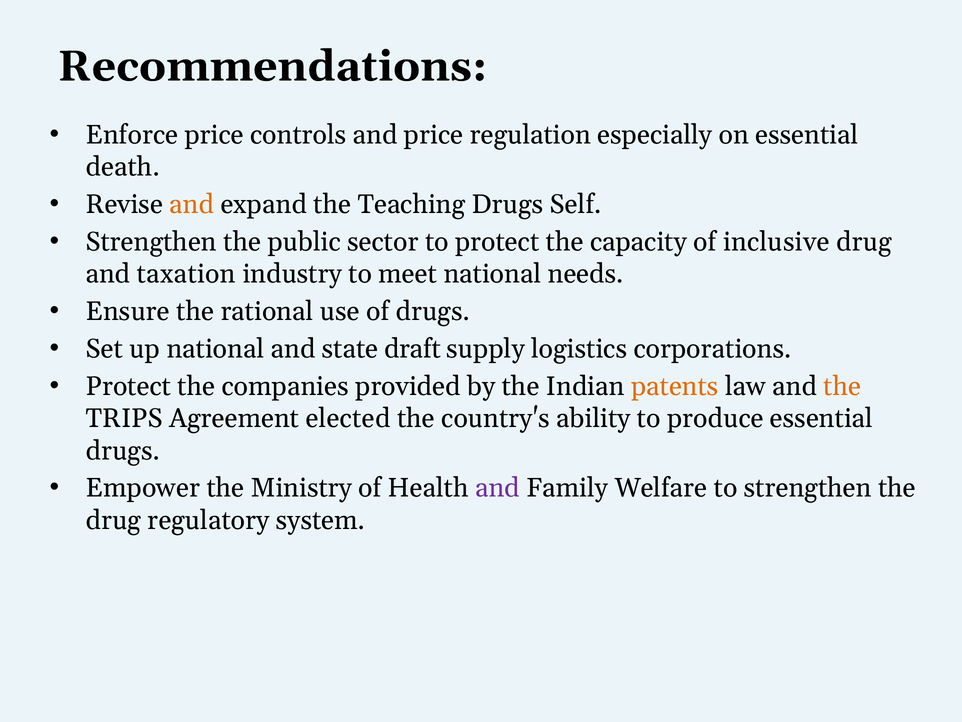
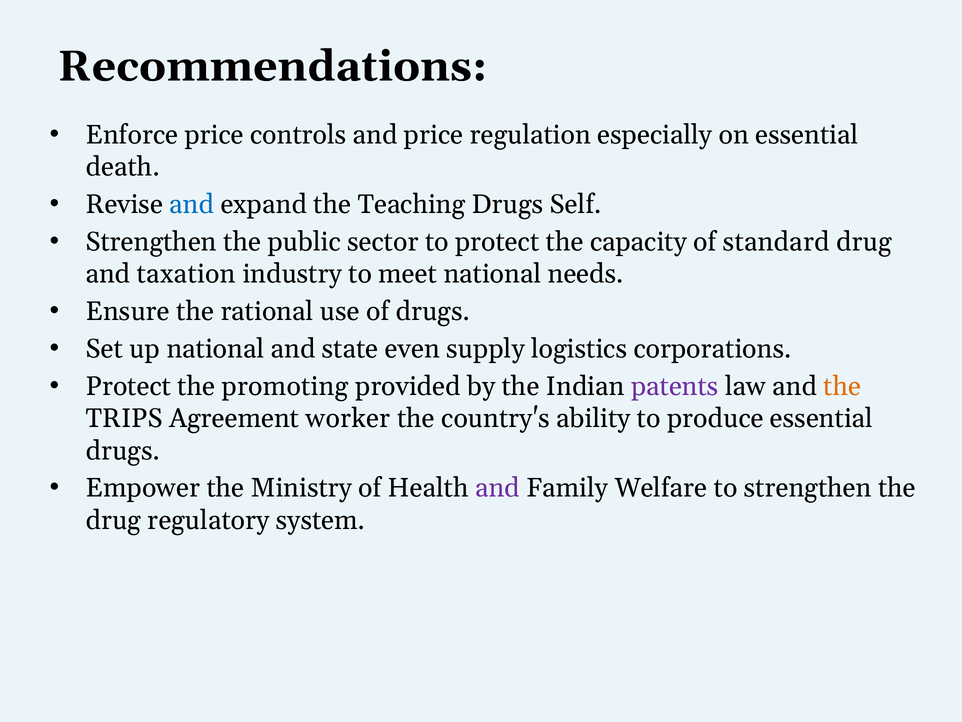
and colour: orange -> blue (192, 204)
inclusive: inclusive -> standard (776, 242)
draft: draft -> even (412, 349)
companies: companies -> promoting (285, 386)
patents colour: orange -> purple (675, 386)
elected: elected -> worker (348, 418)
